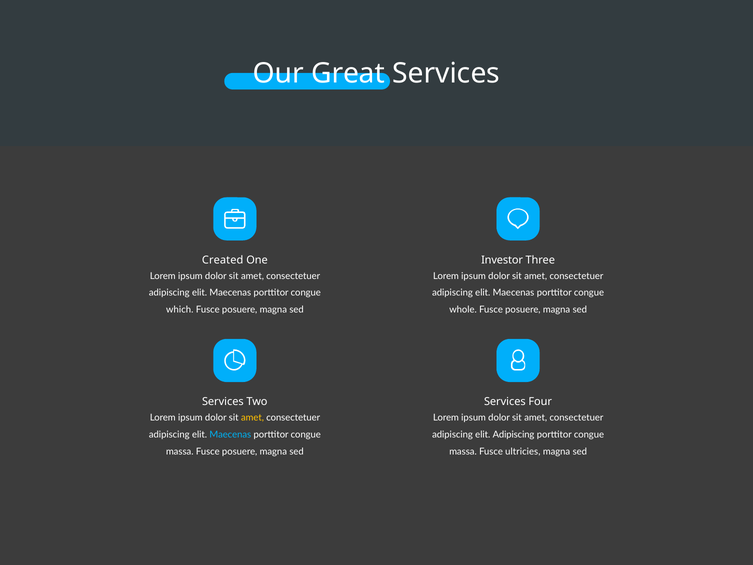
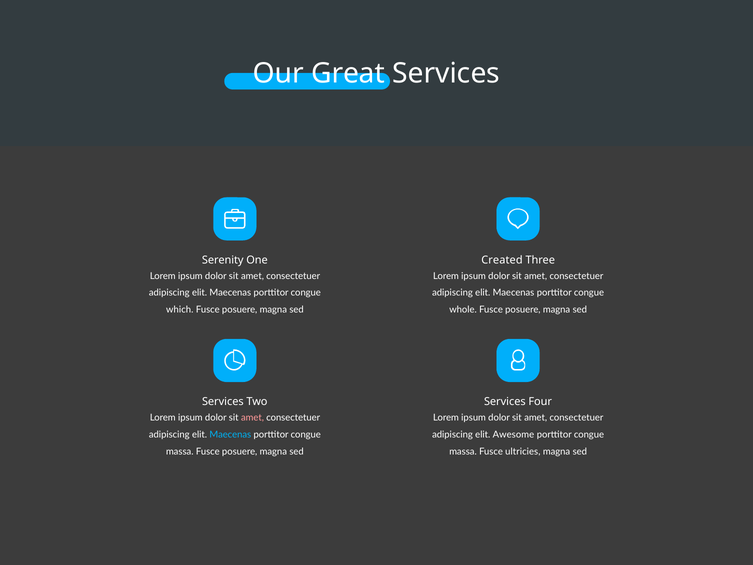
Created: Created -> Serenity (223, 260)
Investor: Investor -> Created (502, 260)
amet colour: yellow -> pink (252, 417)
elit Adipiscing: Adipiscing -> Awesome (513, 434)
